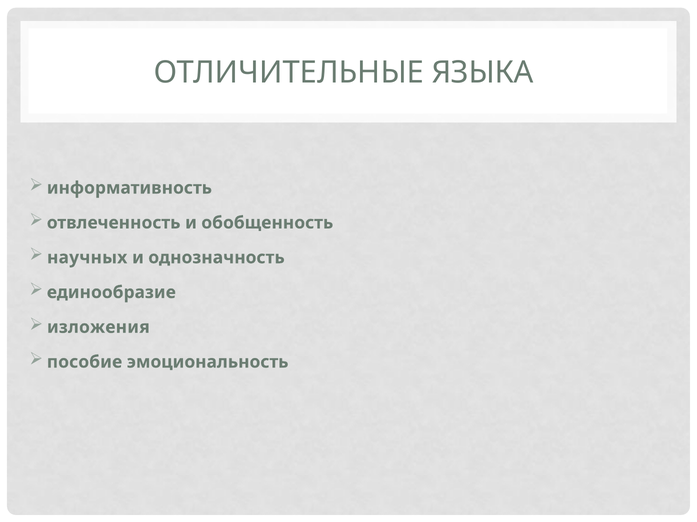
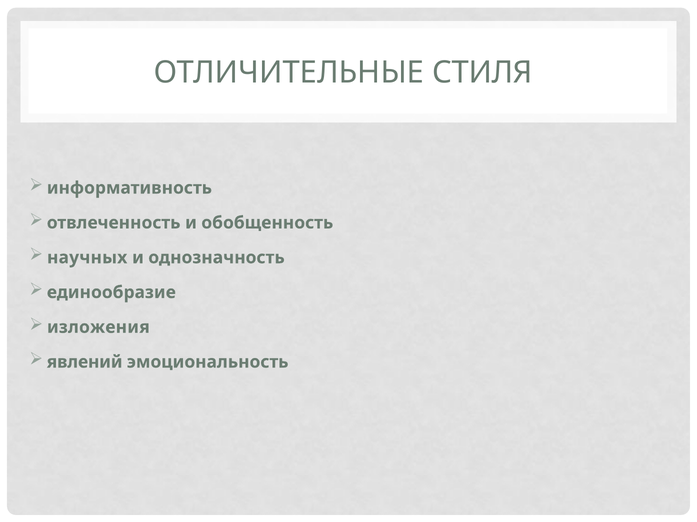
ЯЗЫКА: ЯЗЫКА -> СТИЛЯ (482, 73)
пособие: пособие -> явлений (85, 362)
